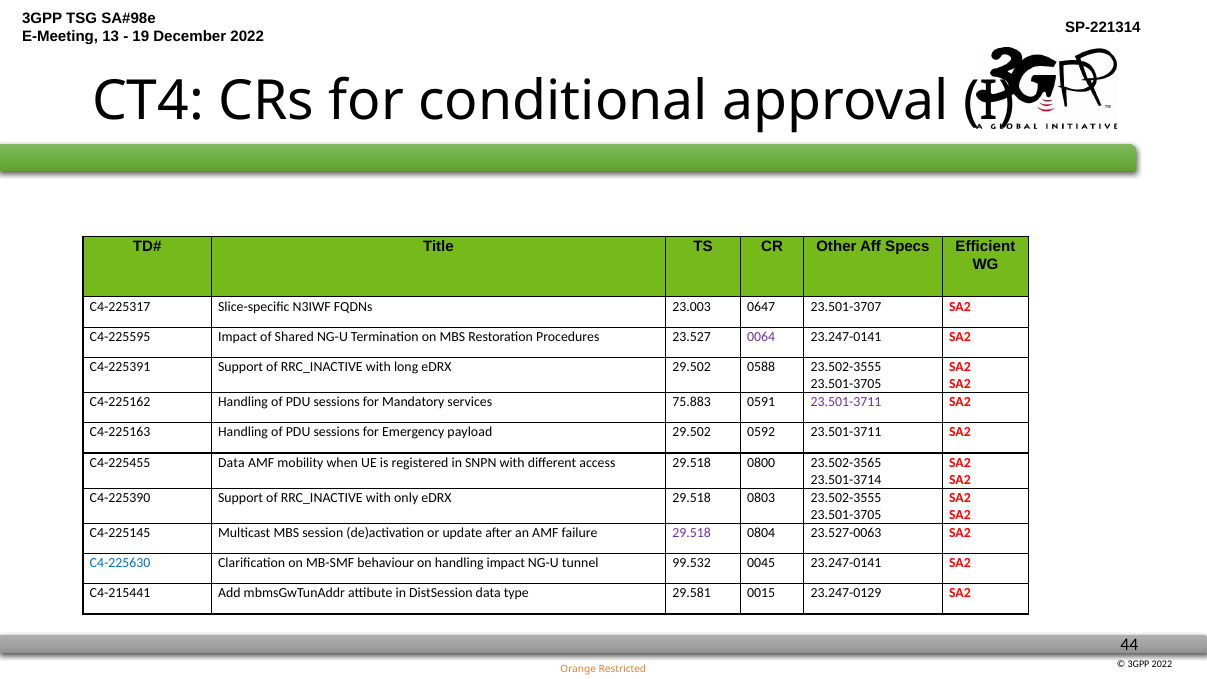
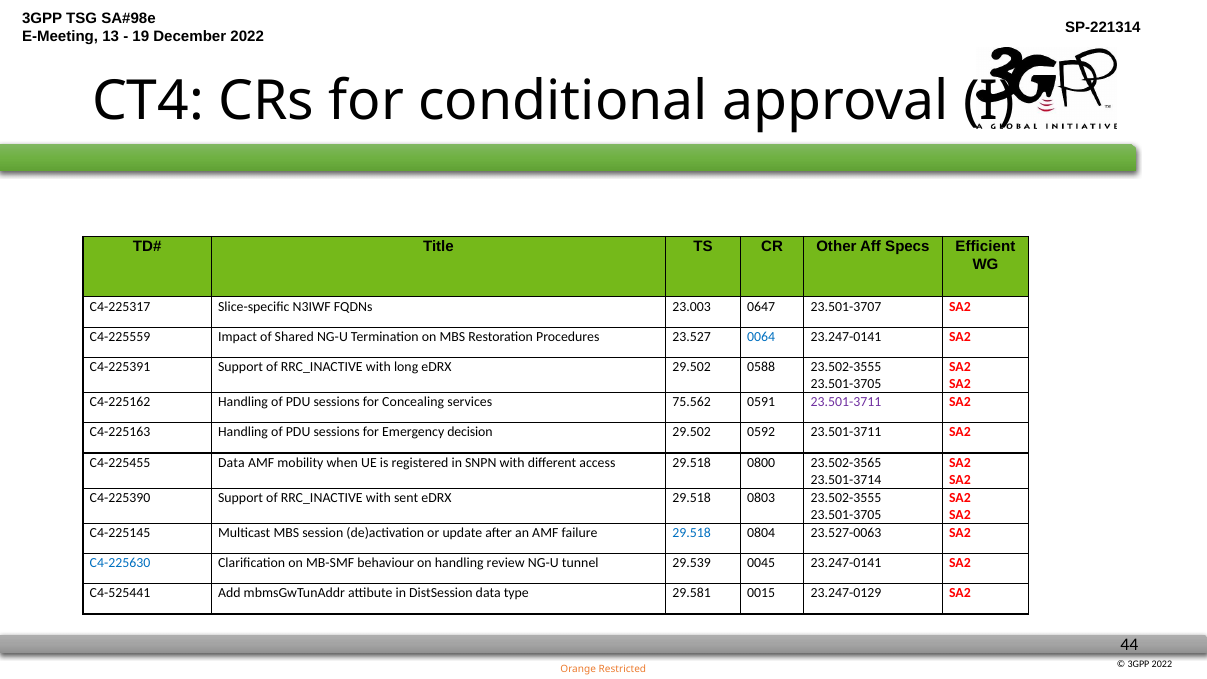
C4-225595: C4-225595 -> C4-225559 (120, 337)
0064 colour: purple -> blue (761, 337)
Mandatory: Mandatory -> Concealing (413, 402)
75.883: 75.883 -> 75.562 (692, 402)
payload: payload -> decision (470, 432)
only: only -> sent (406, 498)
29.518 colour: purple -> blue (692, 533)
handling impact: impact -> review (506, 563)
99.532: 99.532 -> 29.539 (692, 563)
C4-215441: C4-215441 -> C4-525441 (120, 593)
